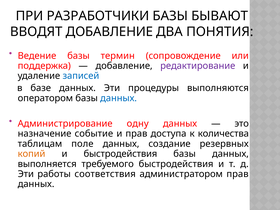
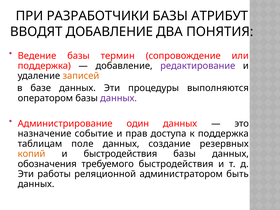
БЫВАЮТ: БЫВАЮТ -> АТРИБУТ (220, 16)
записей colour: blue -> orange (81, 76)
данных colour: blue -> purple (119, 98)
одну: одну -> один (138, 124)
к количества: количества -> поддержка (223, 134)
выполняется: выполняется -> обозначения (47, 164)
соответствия: соответствия -> реляционной (105, 174)
администратором прав: прав -> быть (238, 174)
